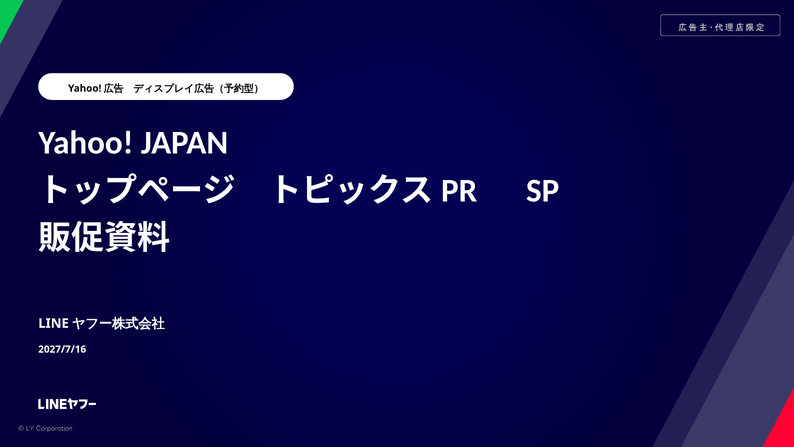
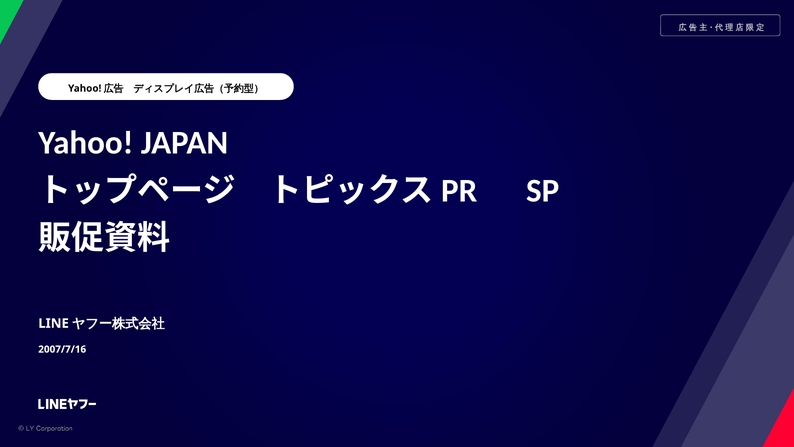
2027/7/16: 2027/7/16 -> 2007/7/16 (62, 349)
